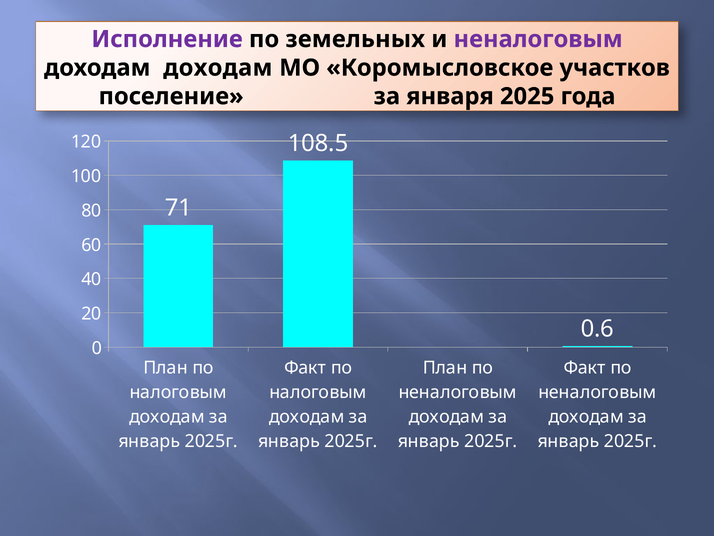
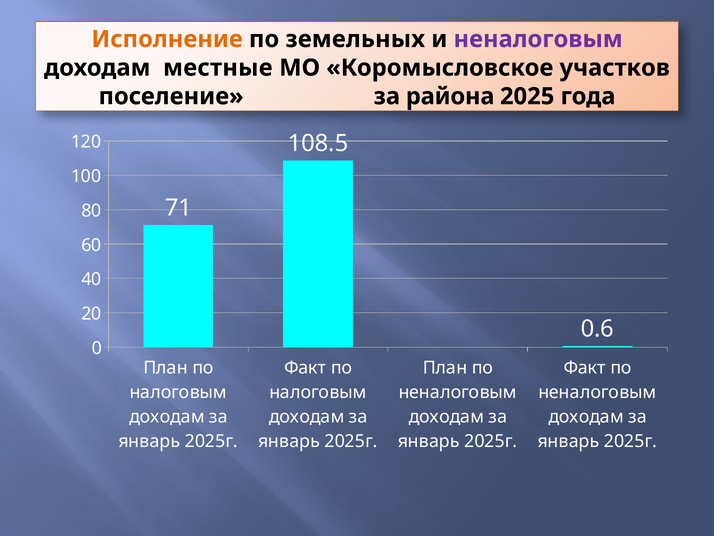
Исполнение colour: purple -> orange (167, 39)
доходам доходам: доходам -> местные (218, 68)
января: января -> района (450, 96)
